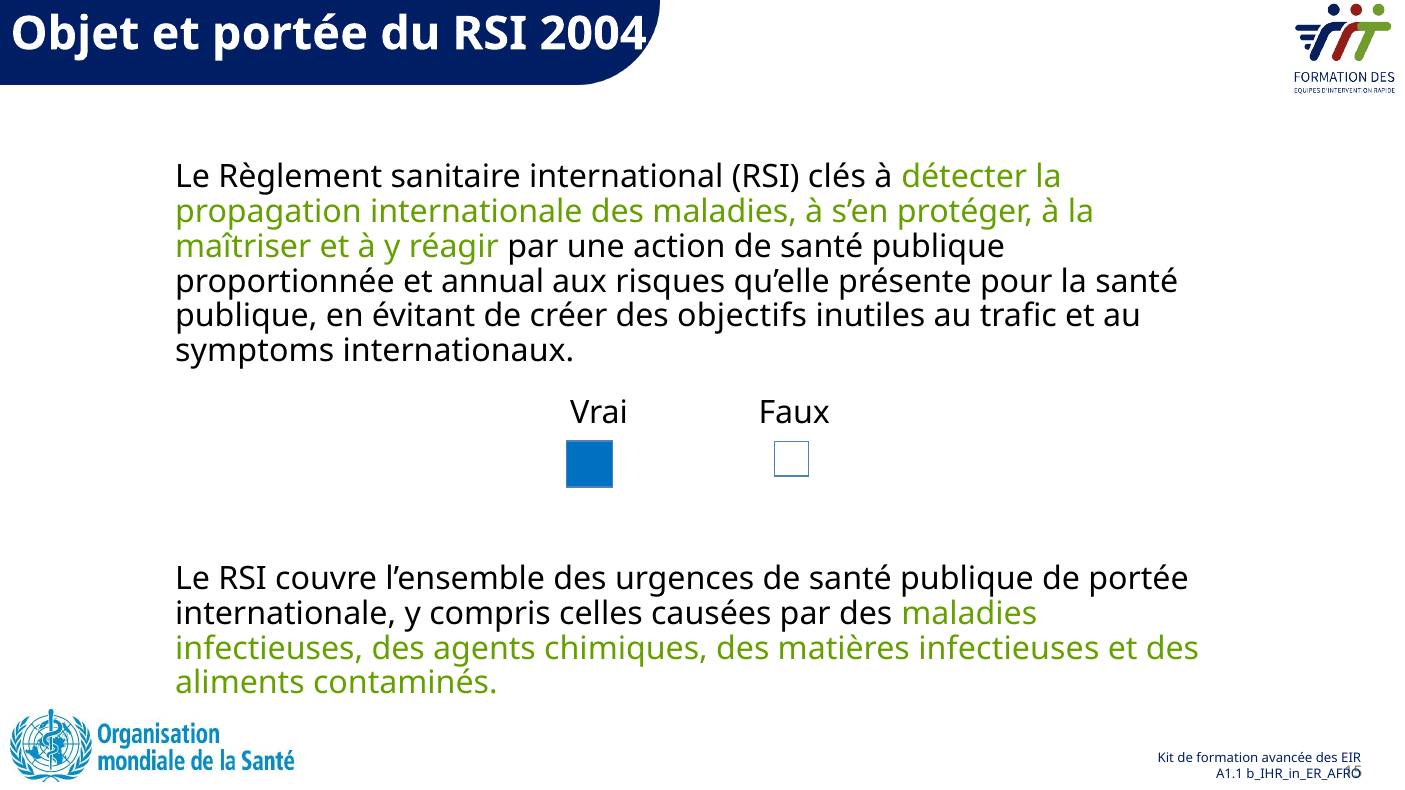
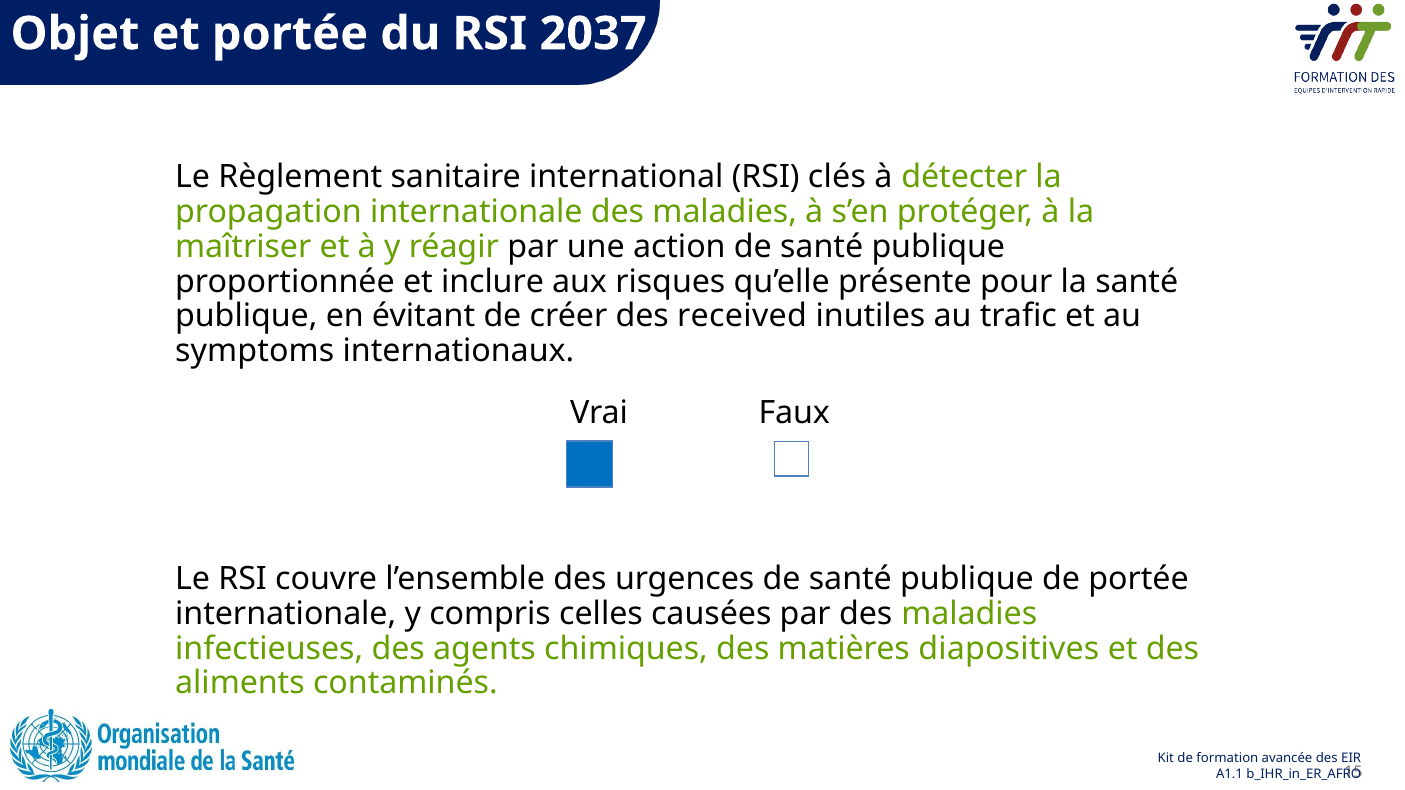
2004: 2004 -> 2037 (593, 34)
annual: annual -> inclure (493, 282)
objectifs: objectifs -> received (742, 316)
matières infectieuses: infectieuses -> diapositives (1009, 649)
